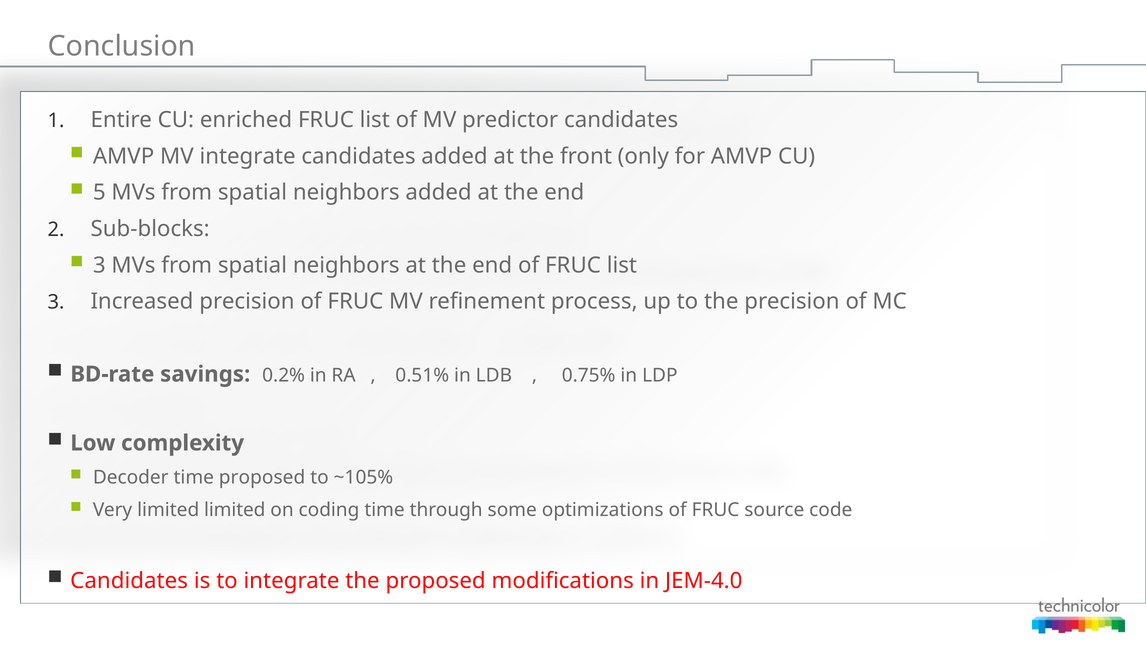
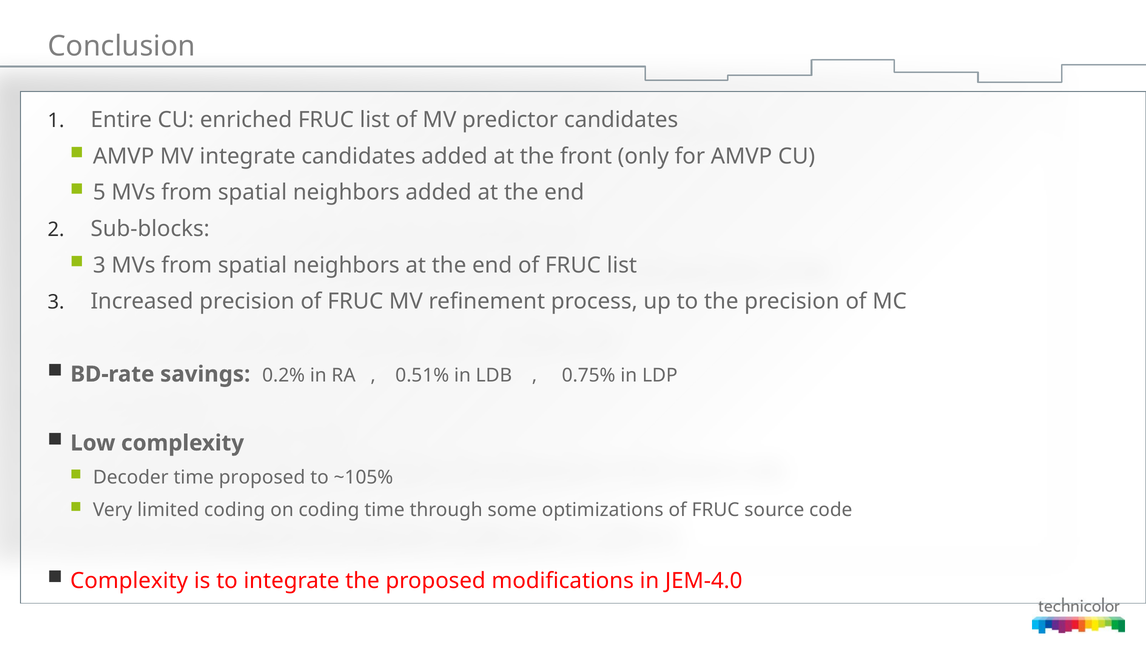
limited limited: limited -> coding (235, 509)
Candidates: Candidates -> Complexity (129, 580)
